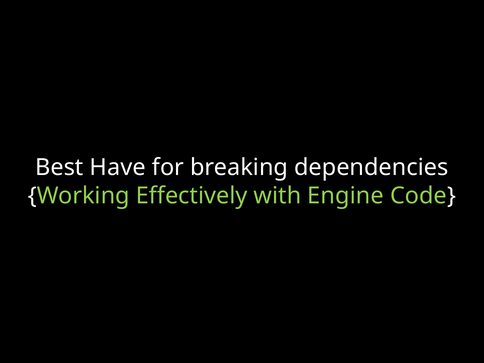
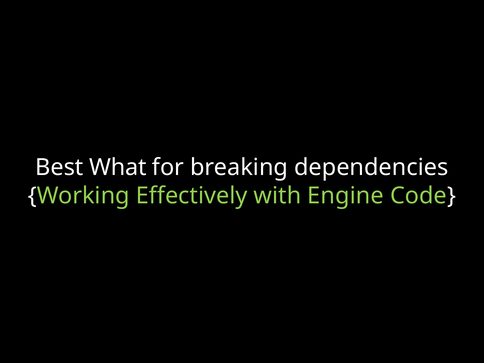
Have: Have -> What (118, 167)
